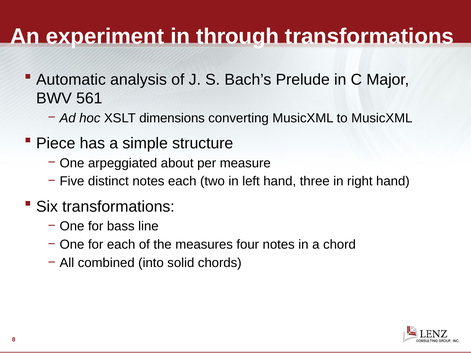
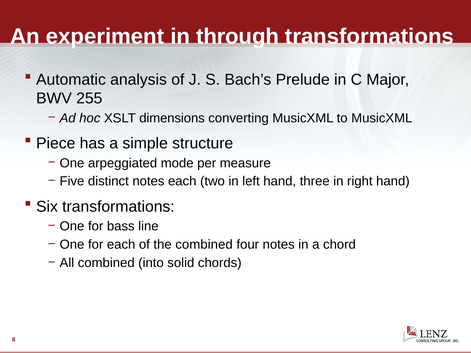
561: 561 -> 255 (89, 98)
about: about -> mode (177, 163)
the measures: measures -> combined (204, 245)
